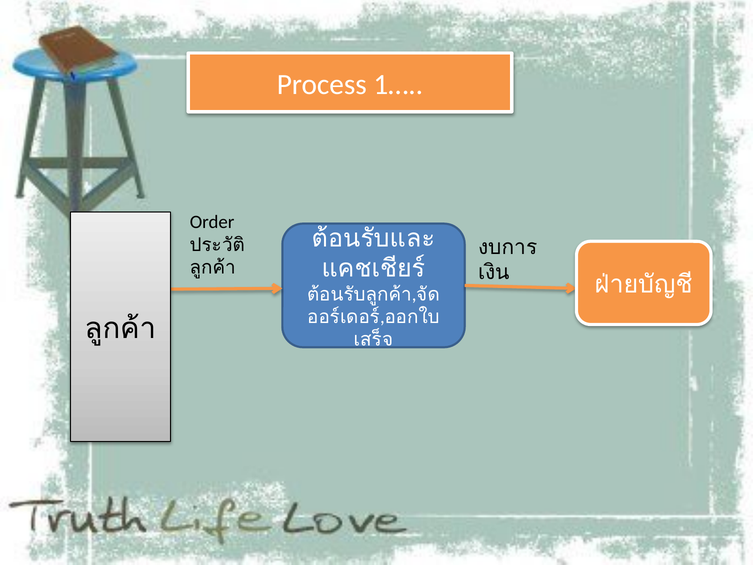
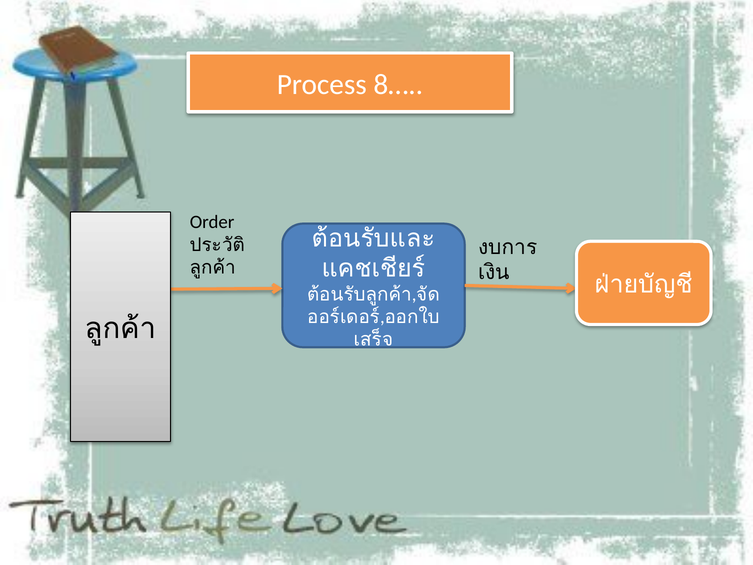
1…: 1… -> 8… (398, 84)
